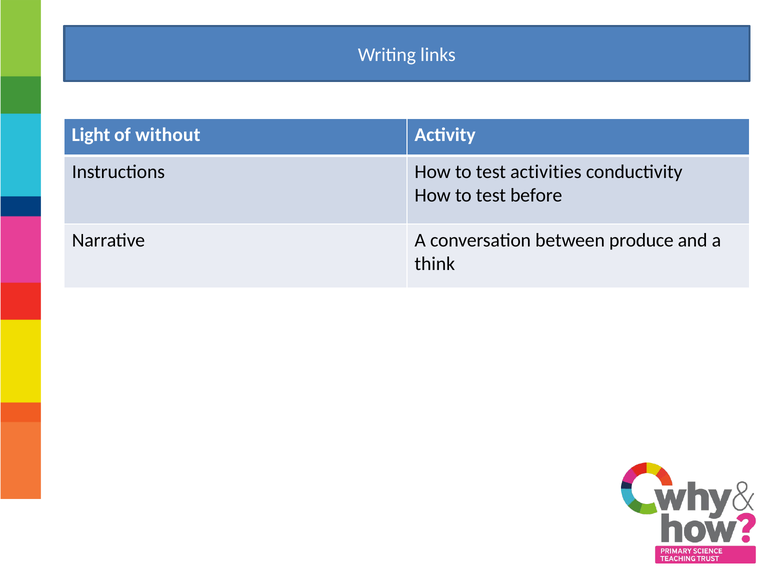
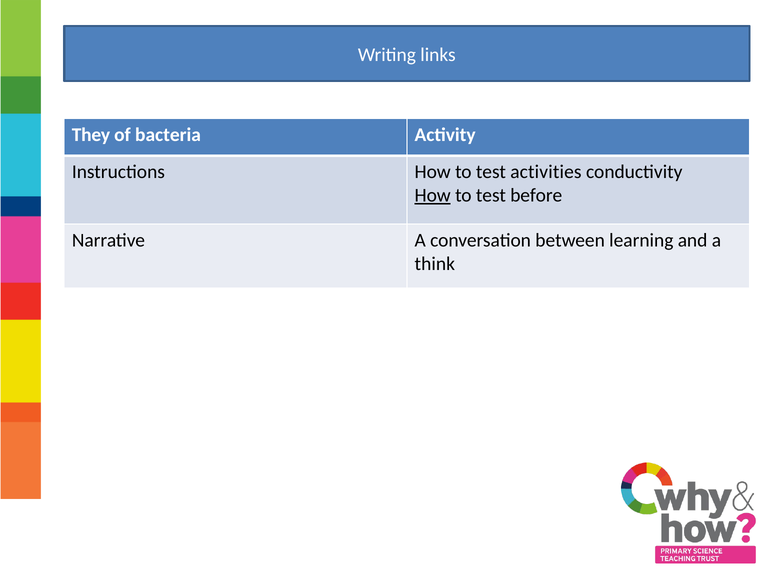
Light: Light -> They (91, 135)
without: without -> bacteria (168, 135)
How underline: none -> present (433, 195)
produce: produce -> learning (641, 240)
